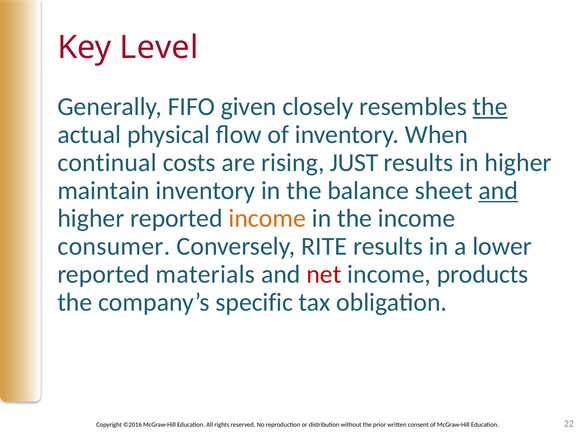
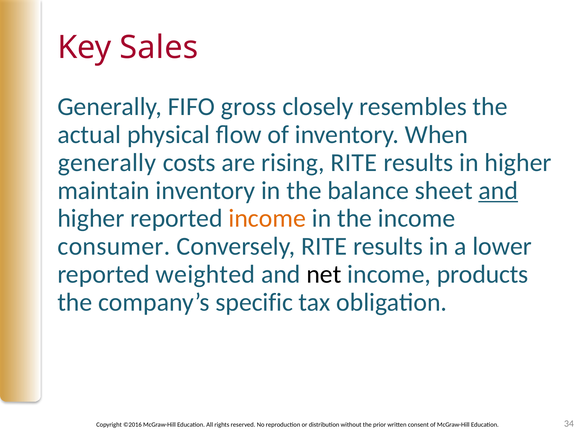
Level: Level -> Sales (159, 47)
given: given -> gross (249, 107)
the underline: present -> none (490, 107)
continual: continual -> generally (107, 162)
rising JUST: JUST -> RITE (354, 162)
materials: materials -> weighted (205, 274)
net colour: red -> black (324, 274)
22: 22 -> 34 (569, 423)
